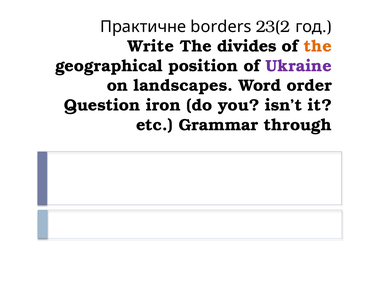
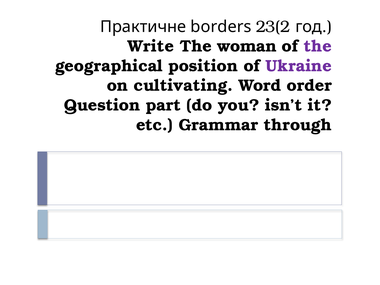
divides: divides -> woman (247, 46)
the colour: orange -> purple (318, 46)
landscapes: landscapes -> cultivating (183, 86)
iron: iron -> part (163, 105)
